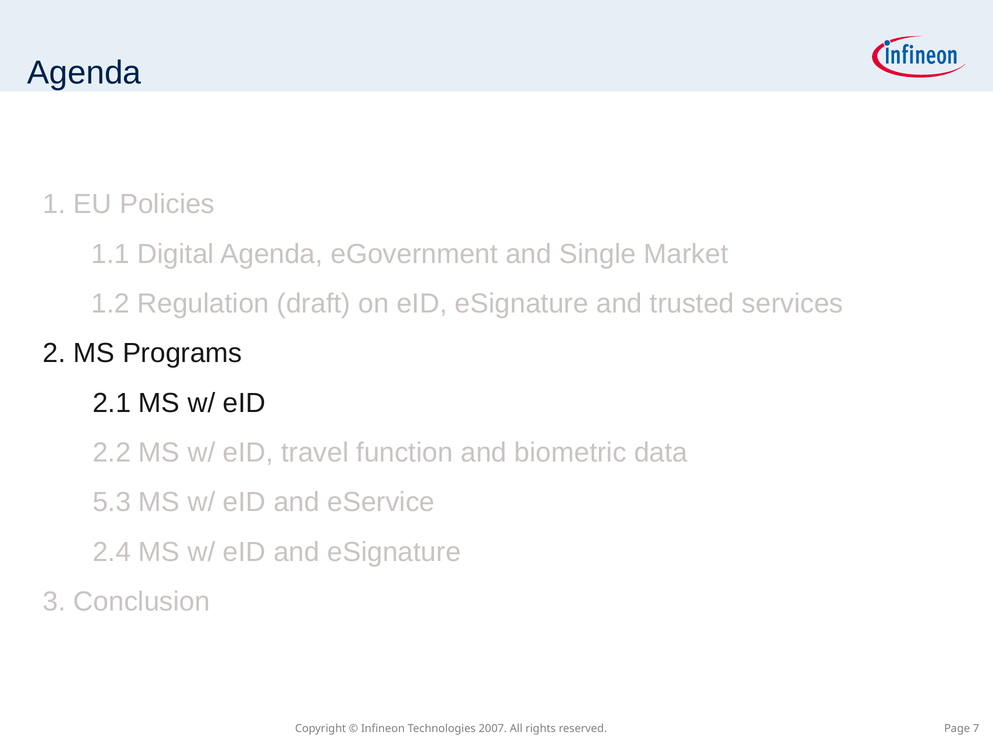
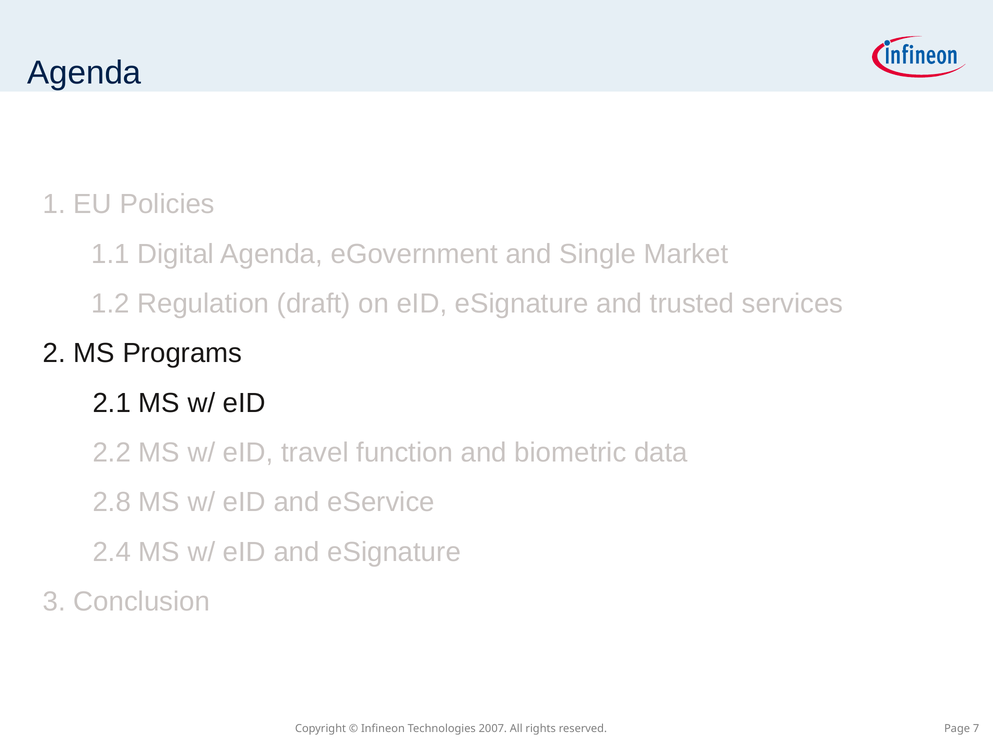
5.3: 5.3 -> 2.8 (112, 502)
